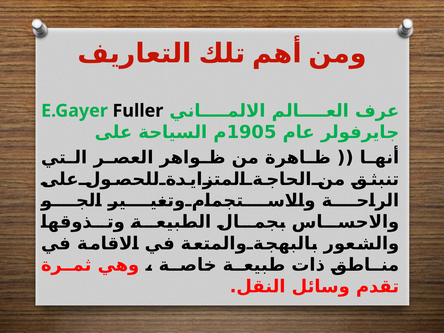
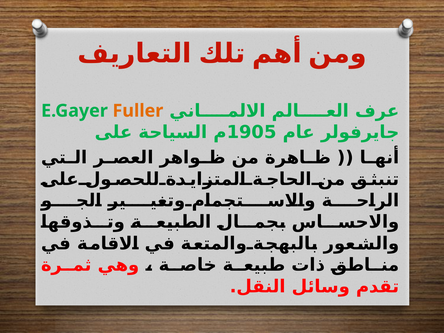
Fuller colour: black -> orange (138, 111)
